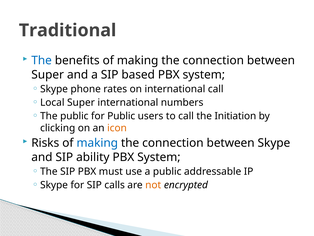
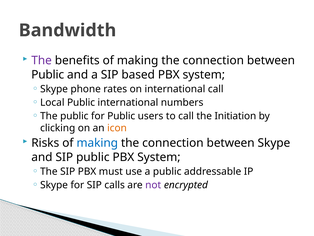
Traditional: Traditional -> Bandwidth (68, 30)
The colour: blue -> purple (42, 60)
Super: Super -> Public (48, 74)
Local Super: Super -> Public (81, 102)
SIP ability: ability -> public (93, 157)
not colour: orange -> purple (153, 185)
